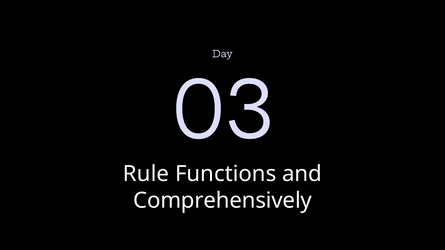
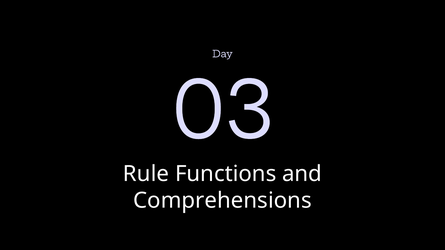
Comprehensively: Comprehensively -> Comprehensions (222, 201)
